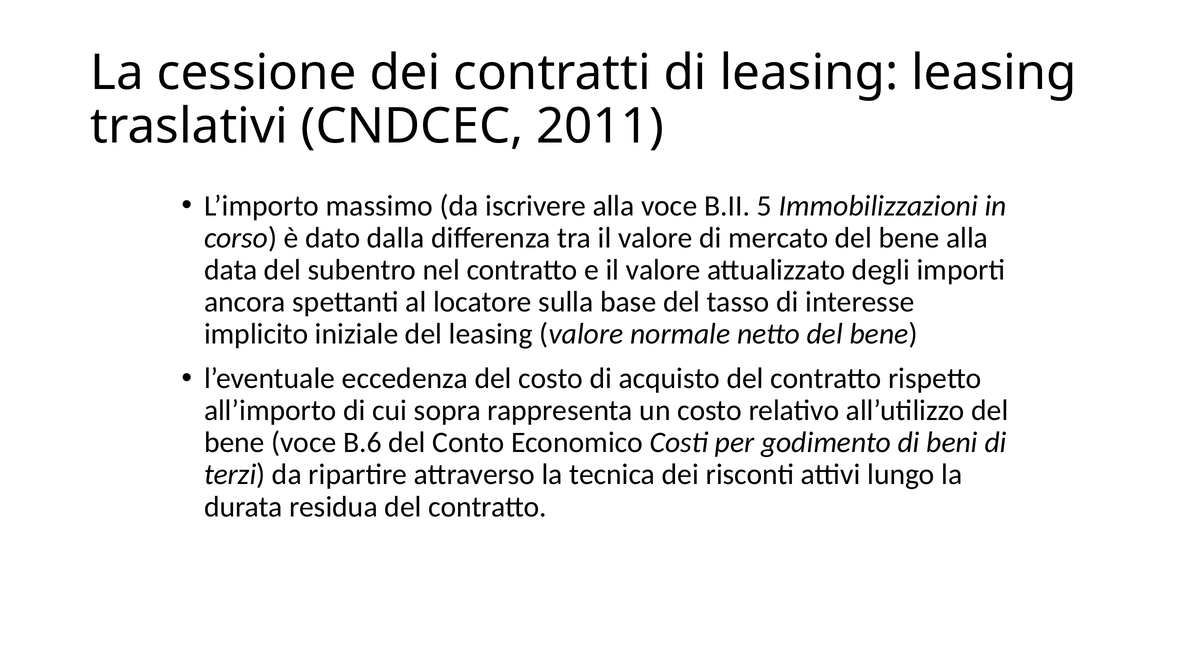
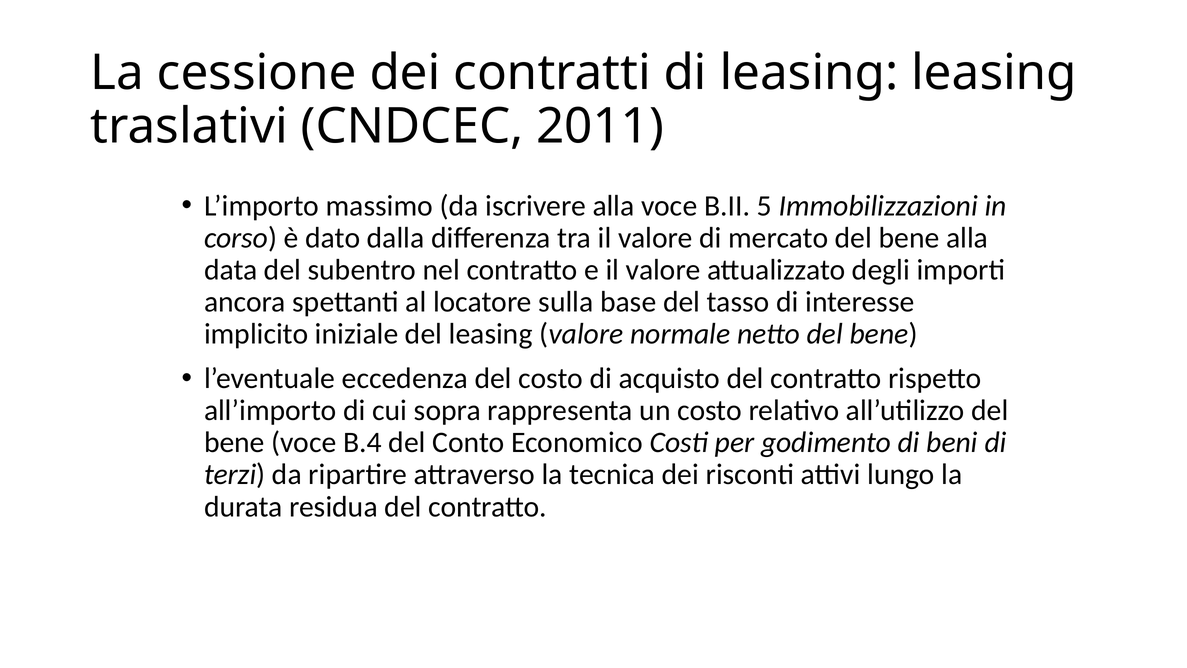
B.6: B.6 -> B.4 (362, 442)
